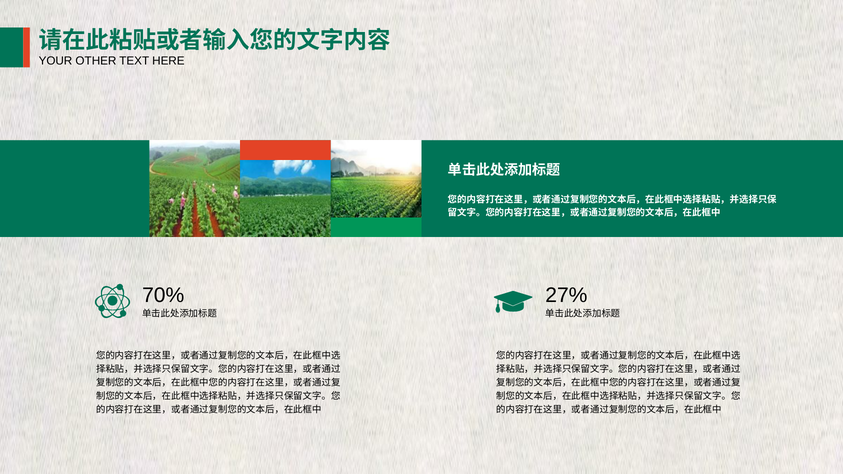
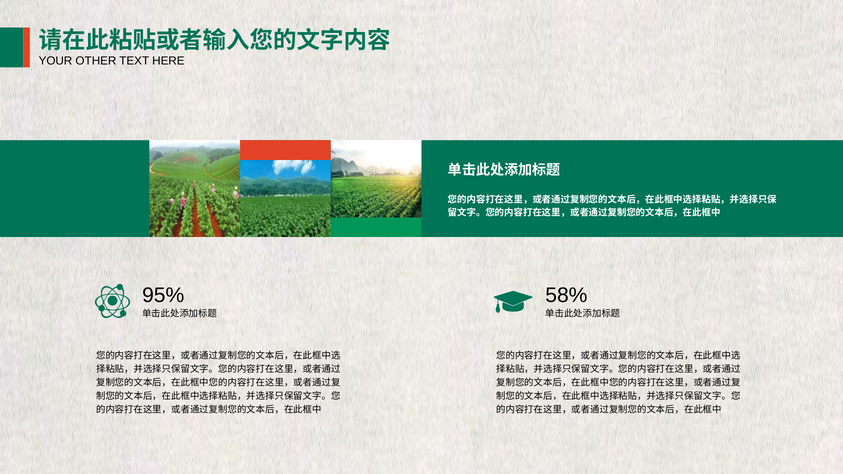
70%: 70% -> 95% (163, 295)
27%: 27% -> 58% (566, 295)
